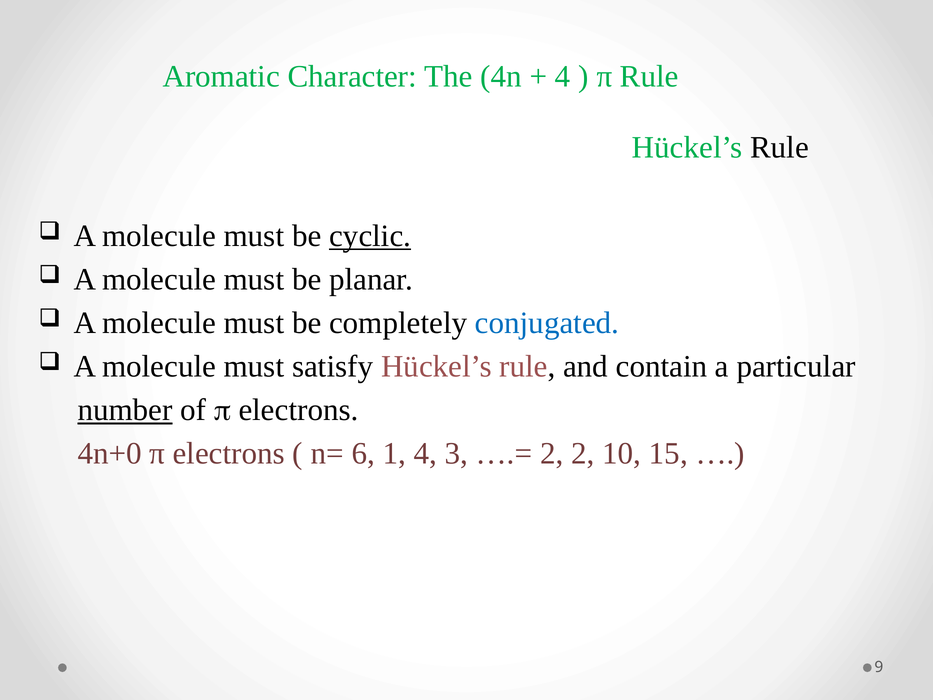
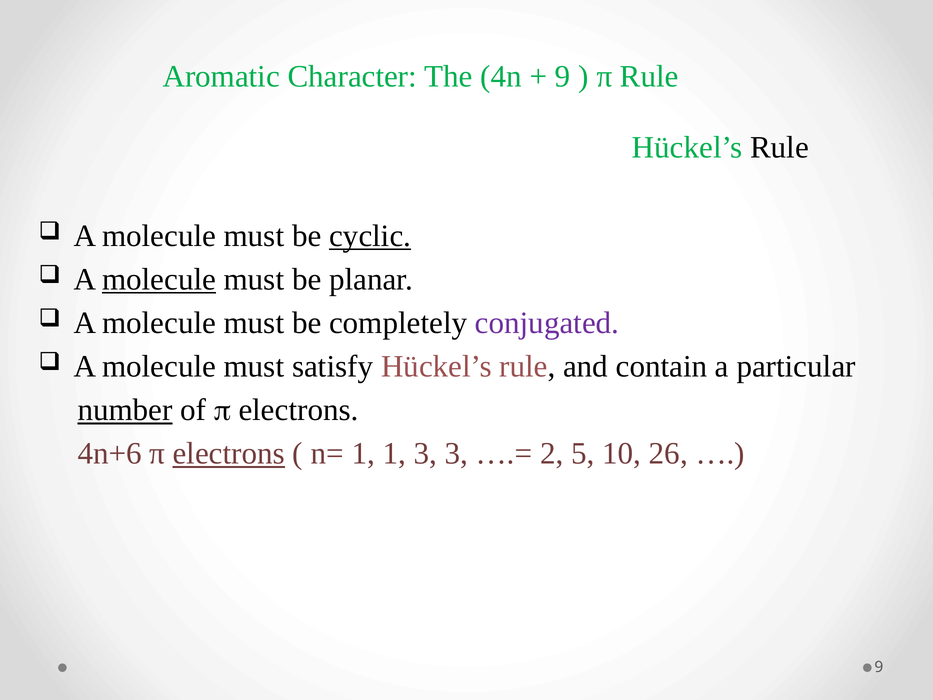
4: 4 -> 9 (562, 77)
molecule underline: none -> present (159, 279)
conjugated colour: blue -> purple (547, 323)
4n+0: 4n+0 -> 4n+6 (110, 453)
electrons underline: none -> present (229, 453)
n= 6: 6 -> 1 (363, 453)
1 4: 4 -> 3 (425, 453)
2 2: 2 -> 5 (583, 453)
15: 15 -> 26 (668, 453)
